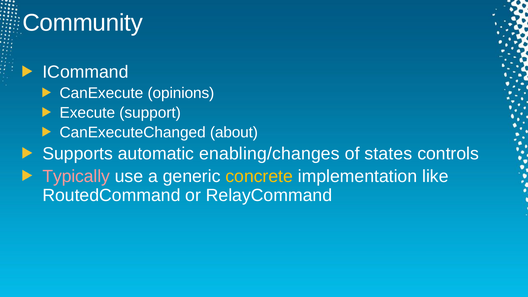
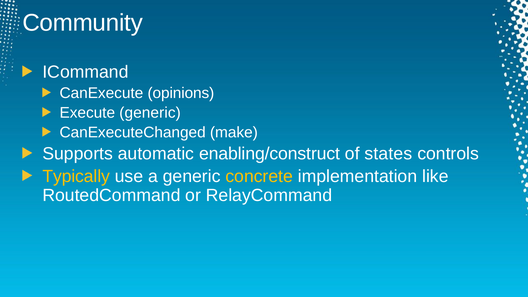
Execute support: support -> generic (150, 113)
about: about -> make (234, 133)
enabling/changes: enabling/changes -> enabling/construct (270, 154)
Typically colour: pink -> yellow (76, 176)
